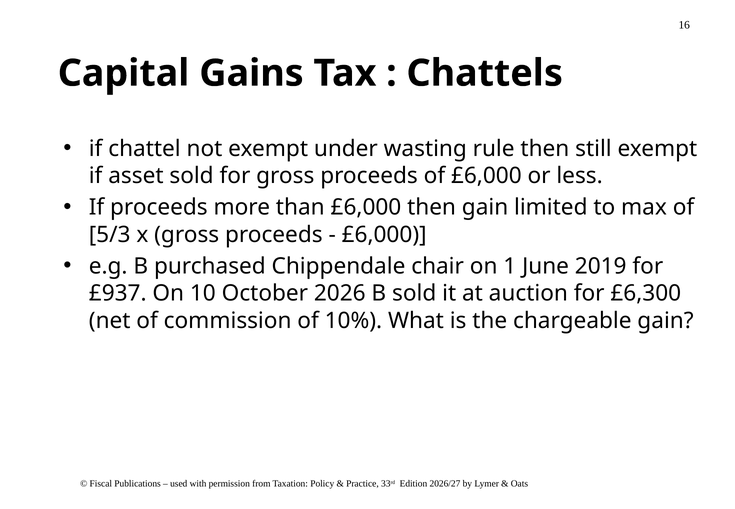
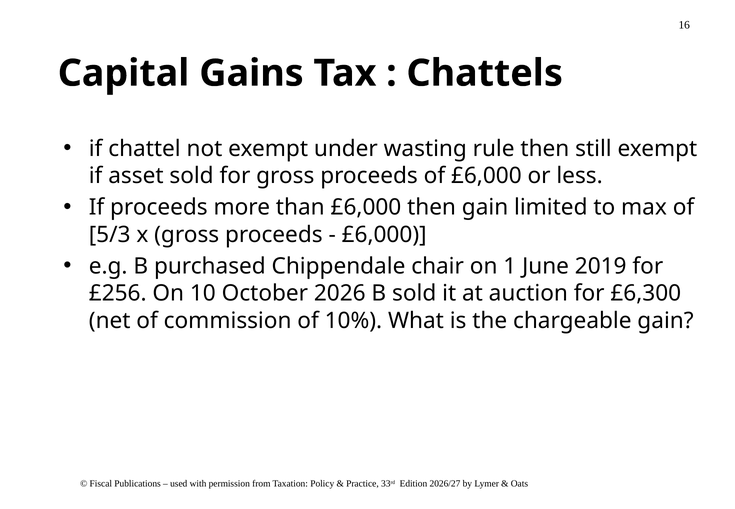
£937: £937 -> £256 (118, 293)
